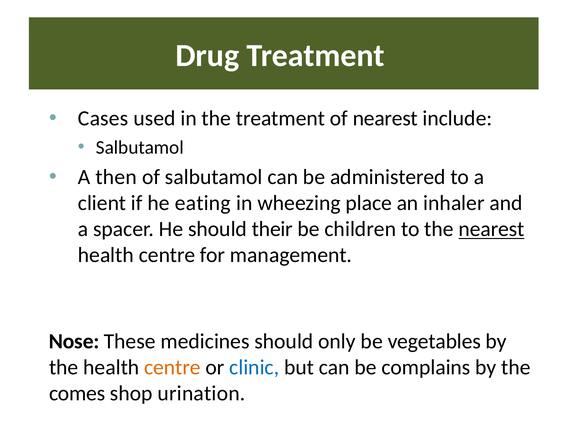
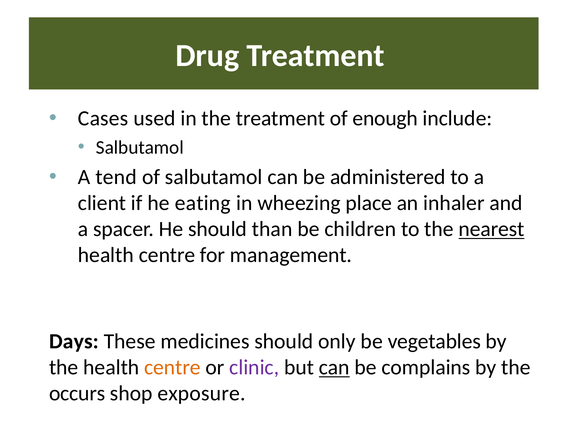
of nearest: nearest -> enough (385, 118)
then: then -> tend (116, 177)
their: their -> than (272, 229)
Nose: Nose -> Days (74, 341)
clinic colour: blue -> purple (254, 367)
can underline: none -> present (334, 367)
comes: comes -> occurs (77, 393)
urination: urination -> exposure (201, 393)
